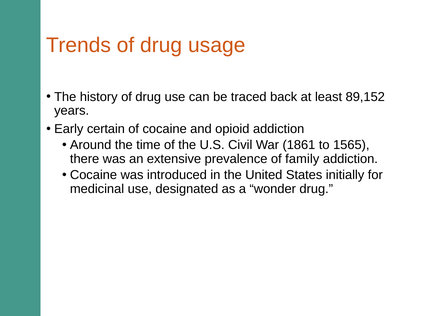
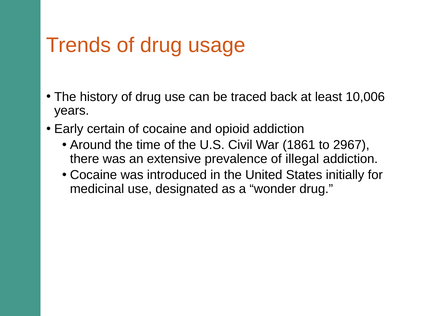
89,152: 89,152 -> 10,006 (365, 97)
1565: 1565 -> 2967 (351, 145)
family: family -> illegal (302, 159)
